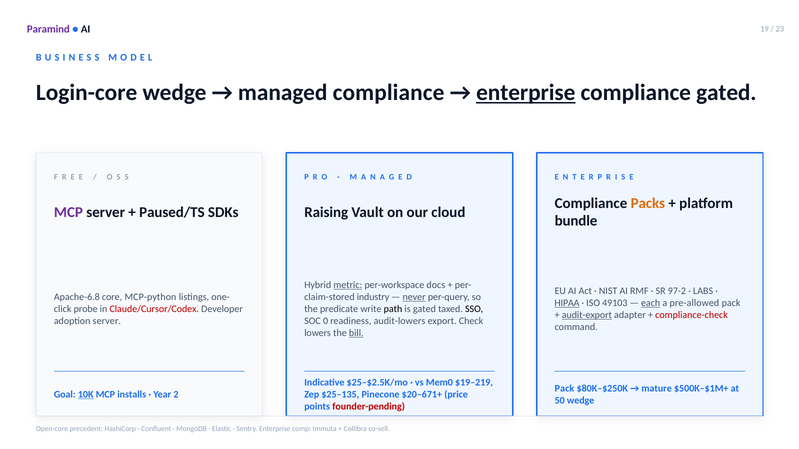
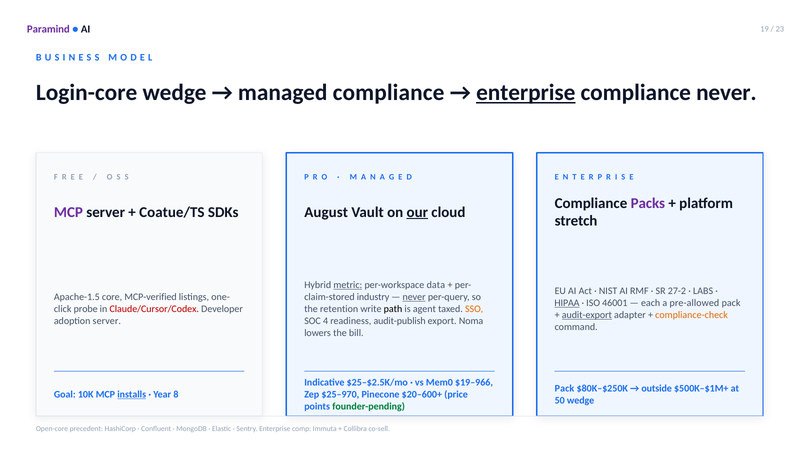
compliance gated: gated -> never (726, 93)
Packs colour: orange -> purple (648, 203)
Paused/TS: Paused/TS -> Coatue/TS (172, 212)
Raising: Raising -> August (326, 212)
our underline: none -> present (417, 212)
bundle: bundle -> stretch (576, 221)
docs: docs -> data (436, 285)
97-2: 97-2 -> 27-2 (677, 291)
Apache-6.8: Apache-6.8 -> Apache-1.5 (77, 297)
MCP-python: MCP-python -> MCP-verified (151, 297)
49103: 49103 -> 46001 (615, 303)
each underline: present -> none (651, 303)
predicate: predicate -> retention (339, 309)
is gated: gated -> agent (424, 309)
SSO colour: black -> orange (474, 309)
compliance-check colour: red -> orange (692, 315)
0: 0 -> 4 (326, 321)
audit-lowers: audit-lowers -> audit-publish (400, 321)
Check: Check -> Noma (471, 321)
bill underline: present -> none (356, 333)
$19–219: $19–219 -> $19–966 (474, 383)
mature: mature -> outside (657, 389)
10K underline: present -> none (86, 395)
installs underline: none -> present (132, 395)
2: 2 -> 8 (176, 395)
$25–135: $25–135 -> $25–970 (340, 395)
$20–671+: $20–671+ -> $20–600+ (422, 395)
founder-pending colour: red -> green (369, 407)
